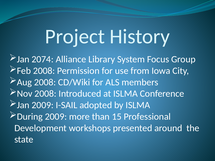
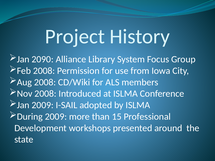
2074: 2074 -> 2090 (43, 59)
